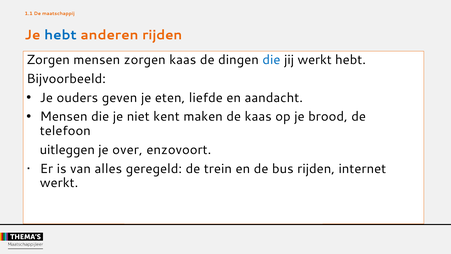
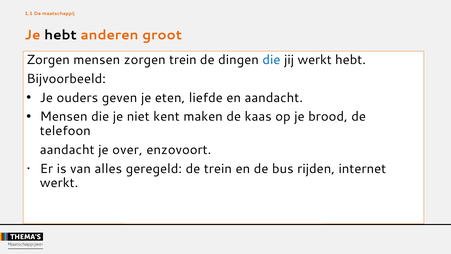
hebt colour: blue -> black (60, 35)
anderen rijden: rijden -> groot (162, 35)
zorgen kaas: kaas -> trein (183, 60)
uitleggen: uitleggen -> aandacht (67, 150)
